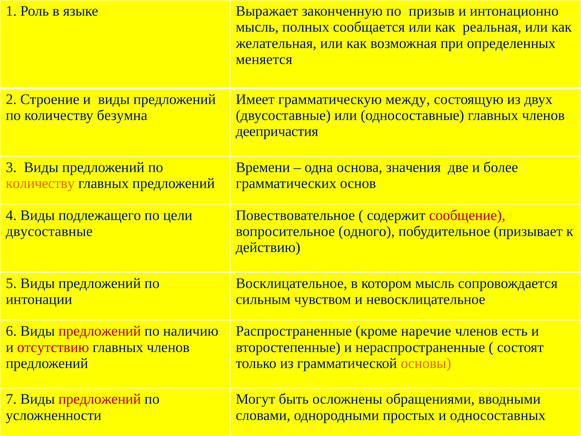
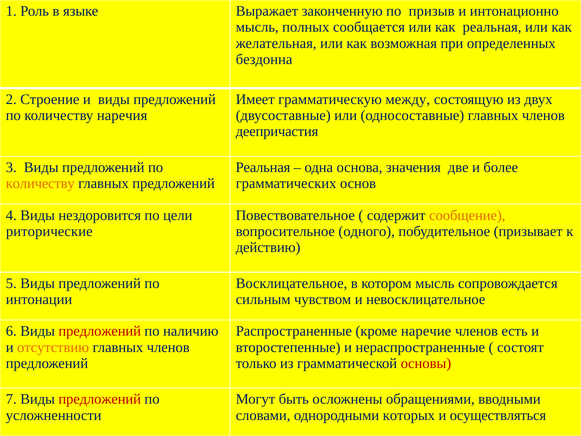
меняется: меняется -> бездонна (264, 59)
безумна: безумна -> наречия (122, 115)
Времени: Времени -> Реальная (263, 167)
подлежащего: подлежащего -> нездоровится (100, 215)
сообщение colour: red -> orange (467, 215)
двусоставные: двусоставные -> риторические (49, 231)
отсутствию colour: red -> orange (53, 347)
основы colour: orange -> red (426, 363)
простых: простых -> которых (409, 415)
односоставных: односоставных -> осуществляться (498, 415)
